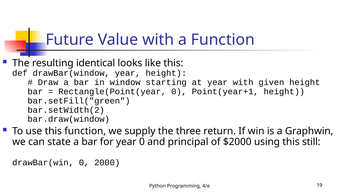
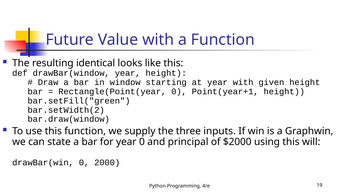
return: return -> inputs (220, 131)
still: still -> will (311, 142)
